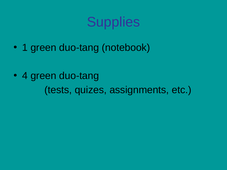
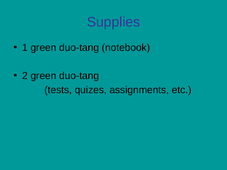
4: 4 -> 2 (25, 76)
